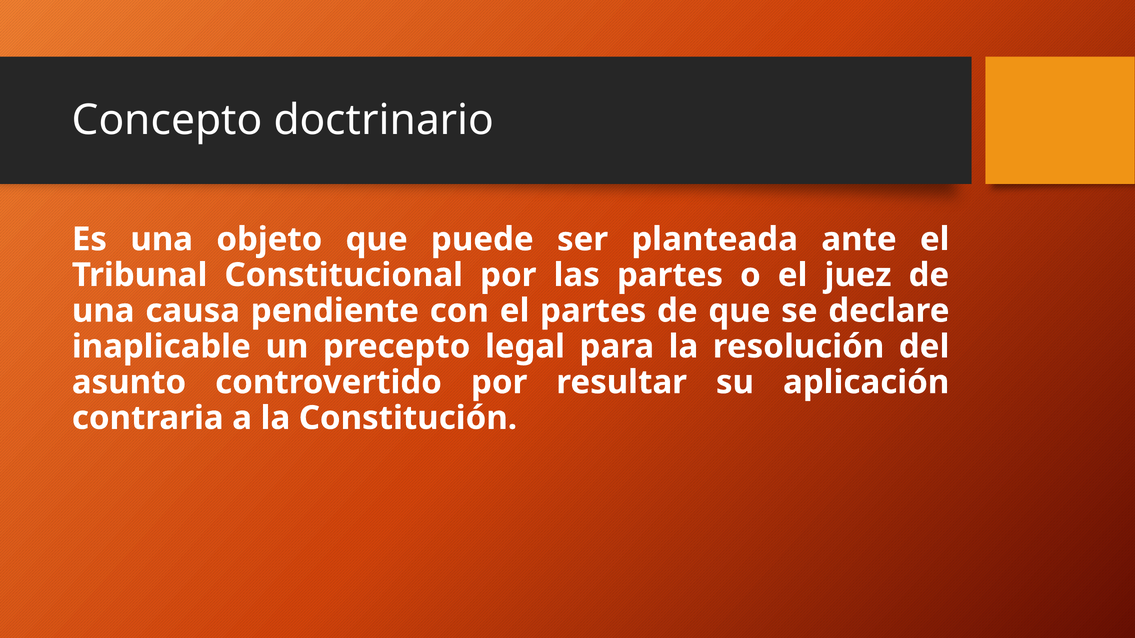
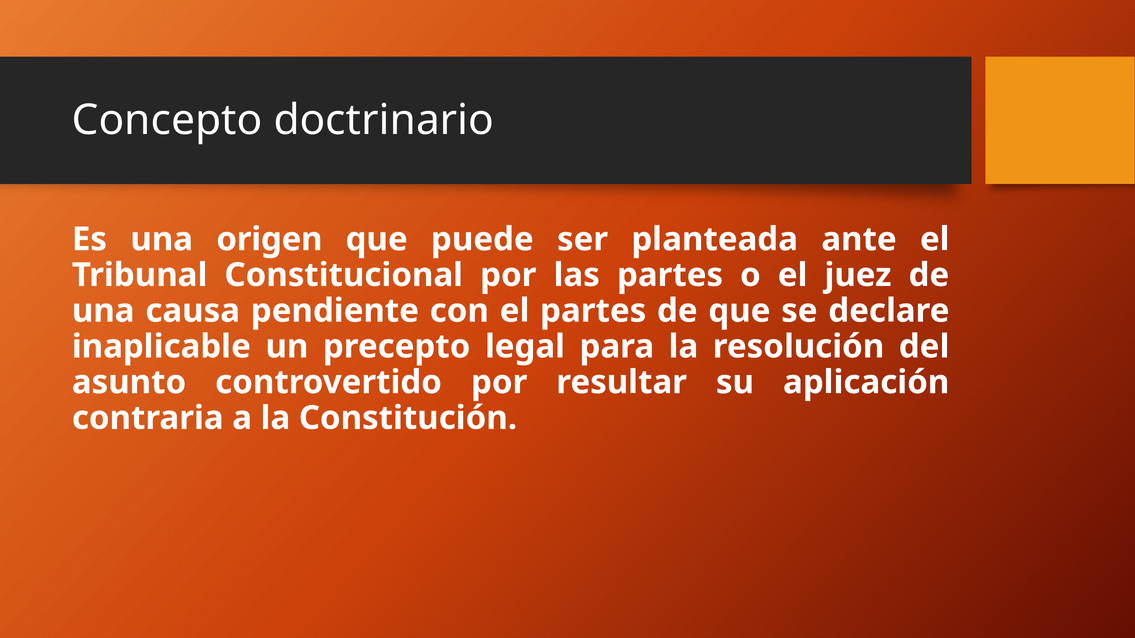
objeto: objeto -> origen (269, 239)
